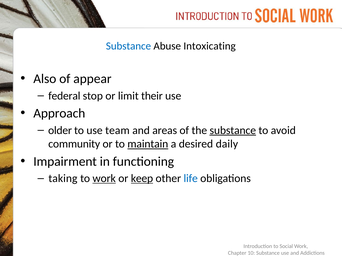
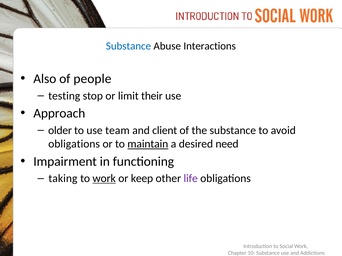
Intoxicating: Intoxicating -> Interactions (210, 46)
appear: appear -> people (92, 79)
federal: federal -> testing (64, 96)
areas: areas -> client (165, 131)
substance underline: present -> none (233, 131)
community: community -> obligations (74, 144)
daily: daily -> need (227, 144)
keep underline: present -> none (142, 179)
life colour: blue -> purple (191, 179)
